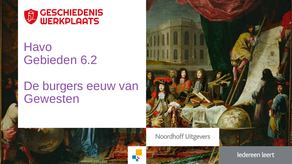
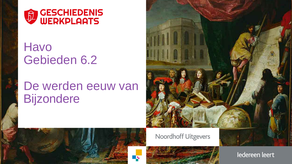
burgers: burgers -> werden (63, 86)
Gewesten: Gewesten -> Bijzondere (52, 99)
